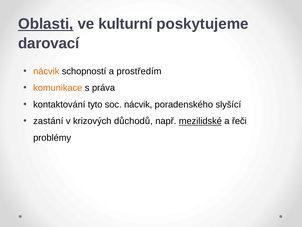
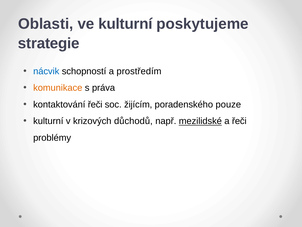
Oblasti underline: present -> none (46, 24)
darovací: darovací -> strategie (49, 43)
nácvik colour: orange -> blue (46, 71)
kontaktování tyto: tyto -> řeči (95, 104)
soc nácvik: nácvik -> žijícím (138, 104)
slyšící: slyšící -> pouze (228, 104)
zastání: zastání -> kulturní (48, 121)
